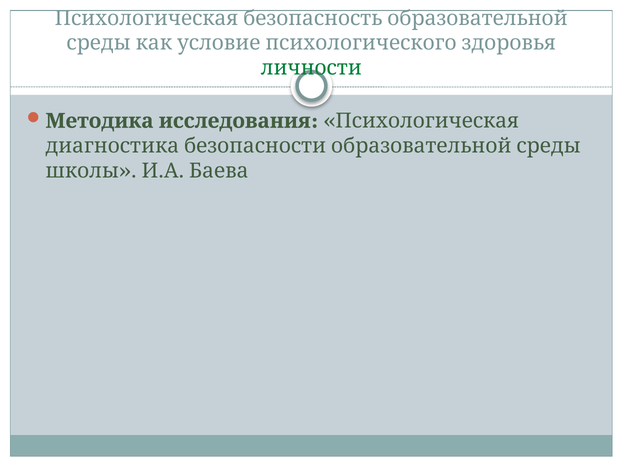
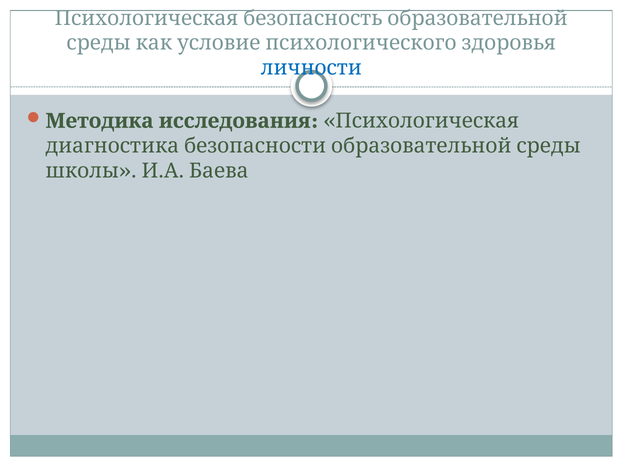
личности colour: green -> blue (311, 68)
